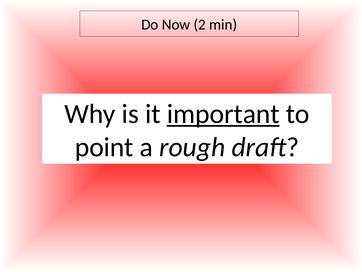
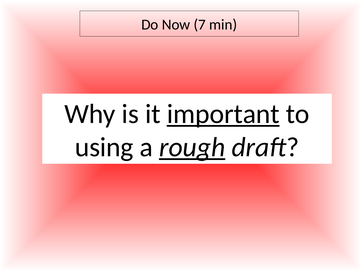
2: 2 -> 7 (200, 25)
point: point -> using (104, 147)
rough underline: none -> present (192, 147)
